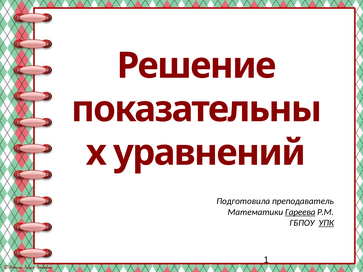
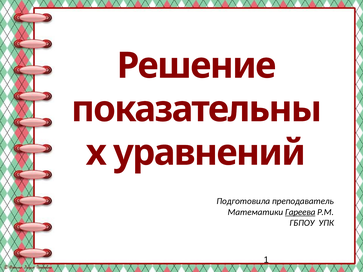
УПК underline: present -> none (326, 223)
